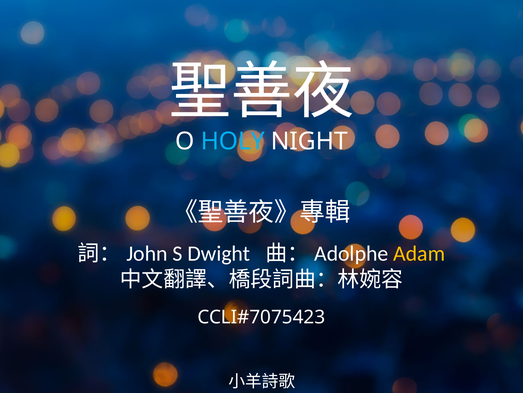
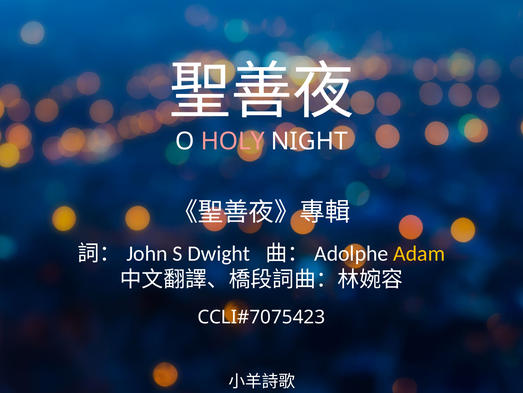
HOLY colour: light blue -> pink (233, 141)
